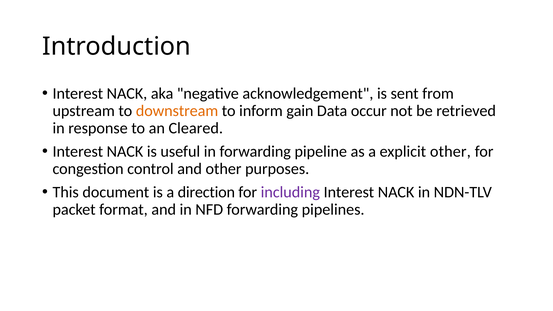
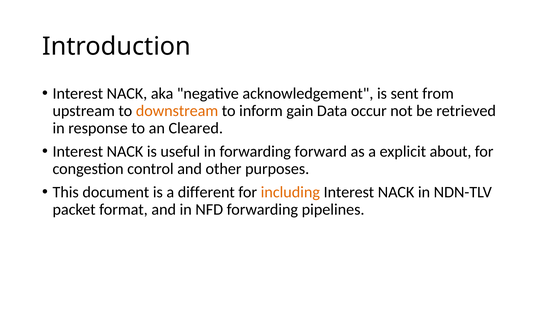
pipeline: pipeline -> forward (321, 152)
explicit other: other -> about (451, 152)
direction: direction -> different (206, 192)
including colour: purple -> orange (290, 192)
